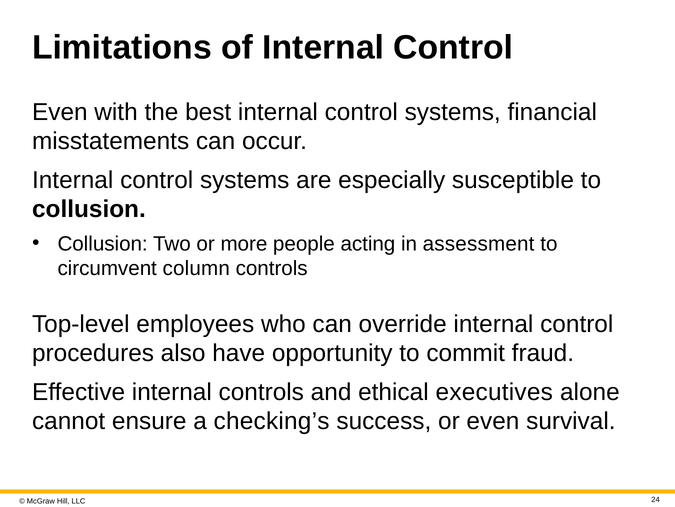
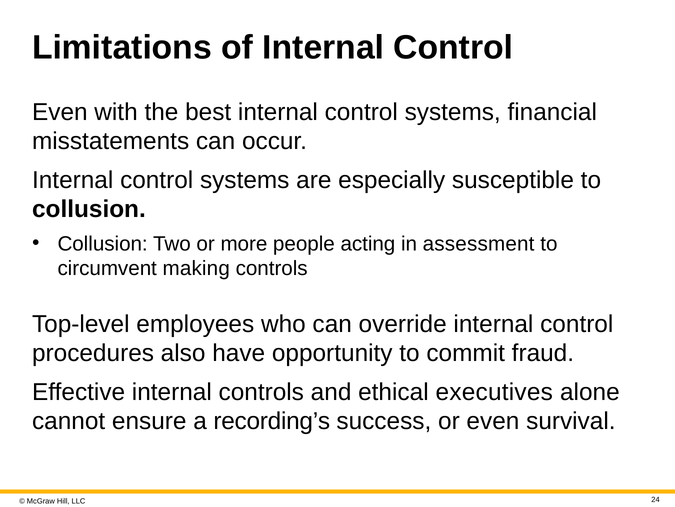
column: column -> making (196, 268)
checking’s: checking’s -> recording’s (272, 421)
